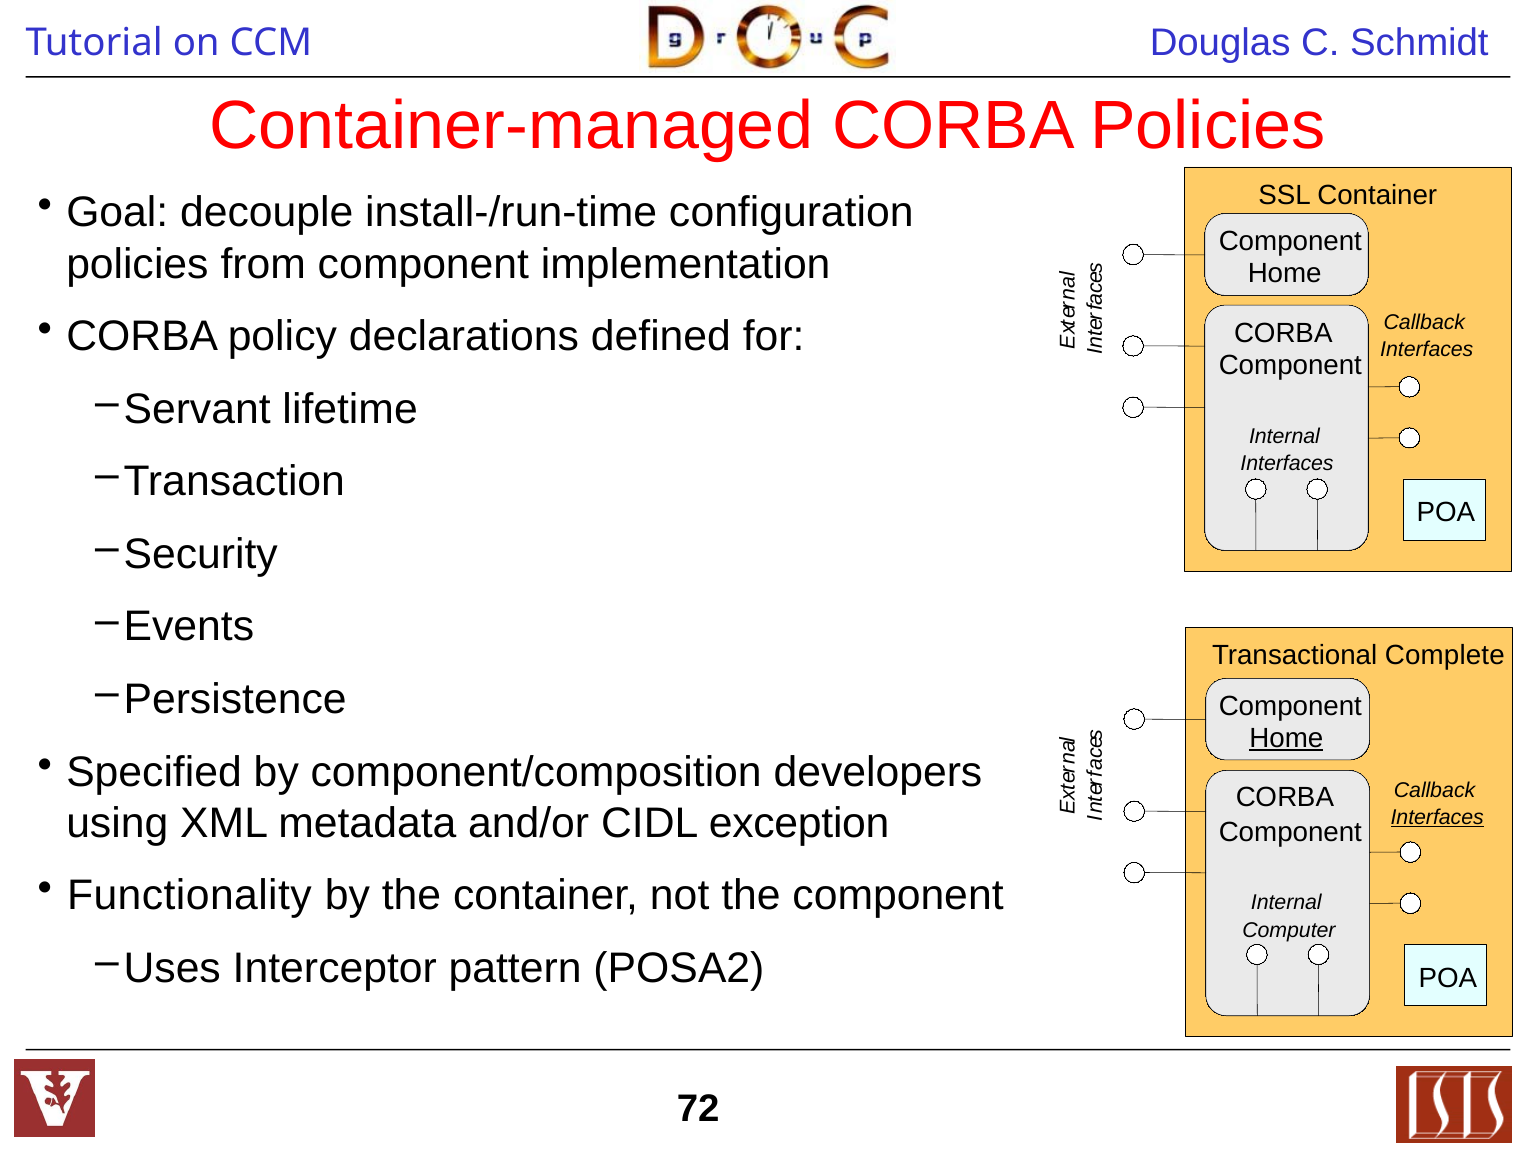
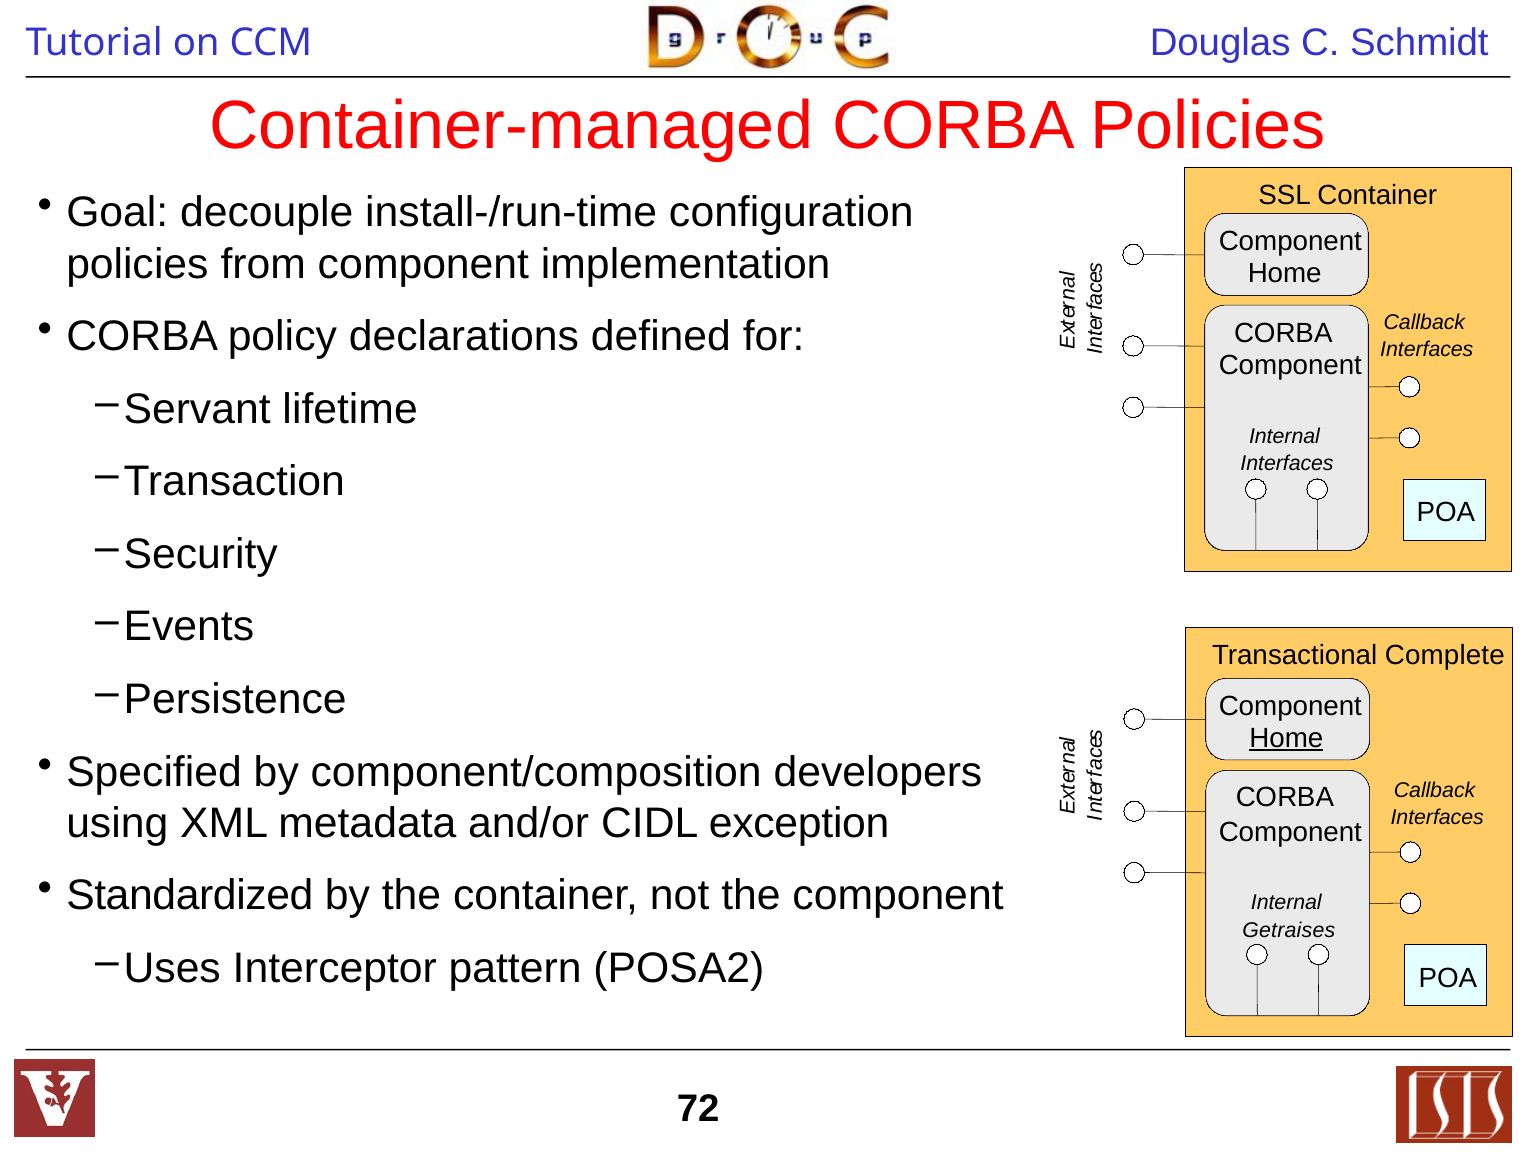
Interfaces underline: present -> none (1437, 817)
Functionality: Functionality -> Standardized (190, 896)
Computer: Computer -> Getraises (1289, 930)
